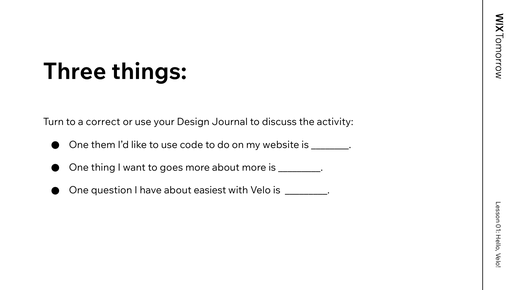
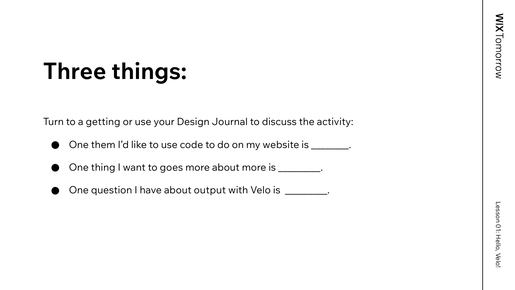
correct: correct -> getting (103, 122)
easiest: easiest -> output (210, 190)
